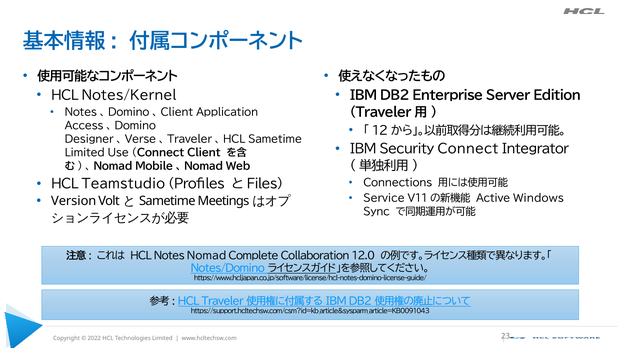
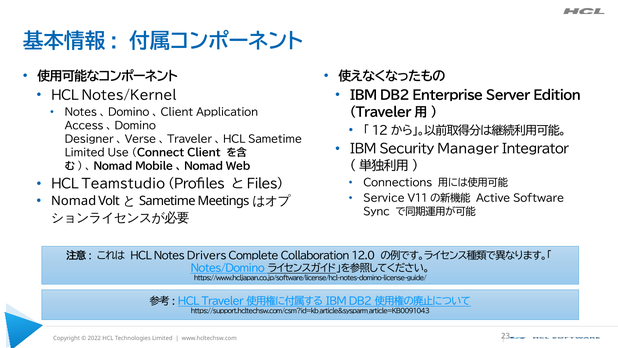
Security Connect: Connect -> Manager (468, 149)
Windows: Windows -> Software (539, 198)
Version: Version -> Nomad (74, 201)
Nomad: Nomad -> Drivers (207, 256)
